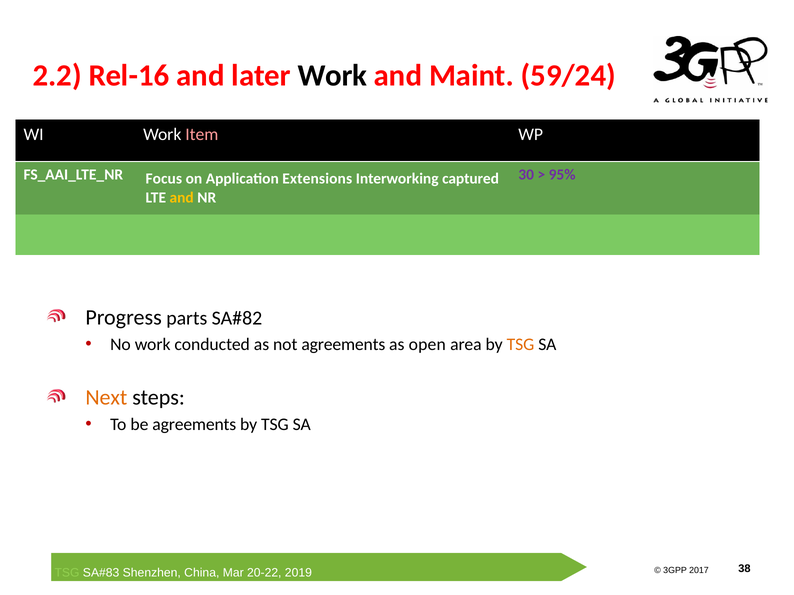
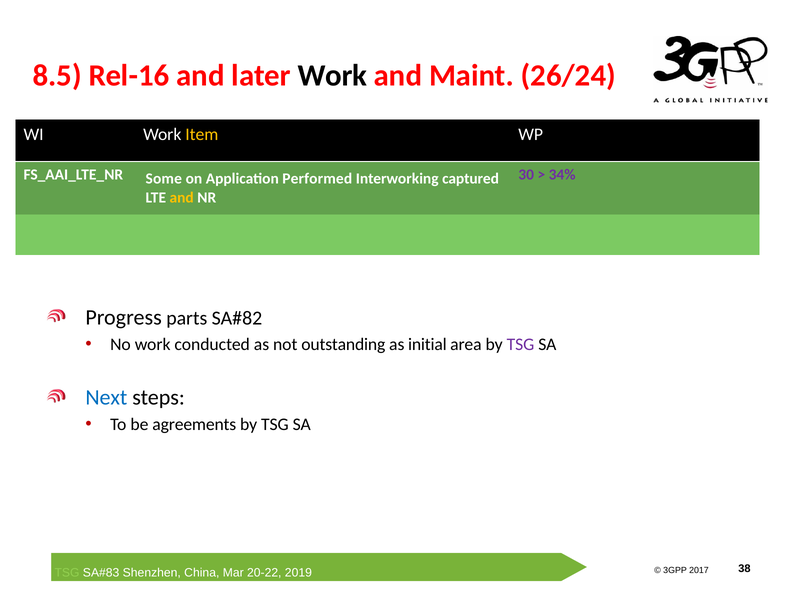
2.2: 2.2 -> 8.5 (57, 76)
59/24: 59/24 -> 26/24 (568, 76)
Item colour: pink -> yellow (202, 134)
Focus: Focus -> Some (164, 179)
Extensions: Extensions -> Performed (317, 179)
95%: 95% -> 34% (562, 175)
not agreements: agreements -> outstanding (343, 345)
open: open -> initial (427, 345)
TSG colour: orange -> purple (521, 345)
Next colour: orange -> blue (106, 398)
